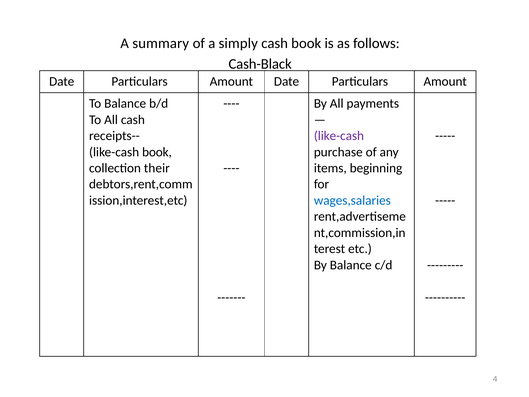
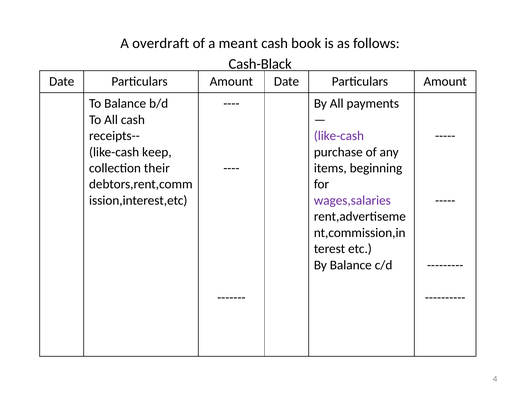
summary: summary -> overdraft (161, 43)
simply: simply -> meant (238, 43)
like-cash book: book -> keep (157, 152)
wages,salaries colour: blue -> purple (352, 200)
